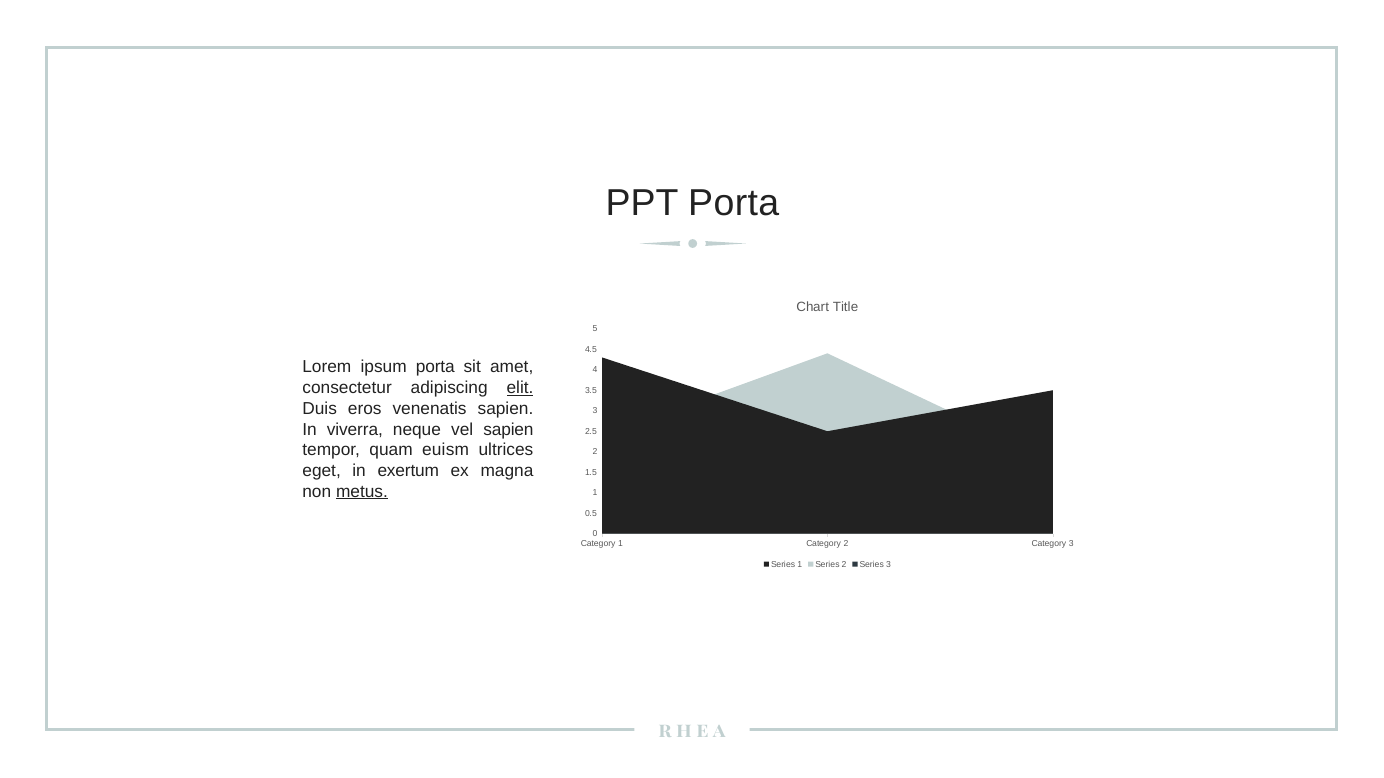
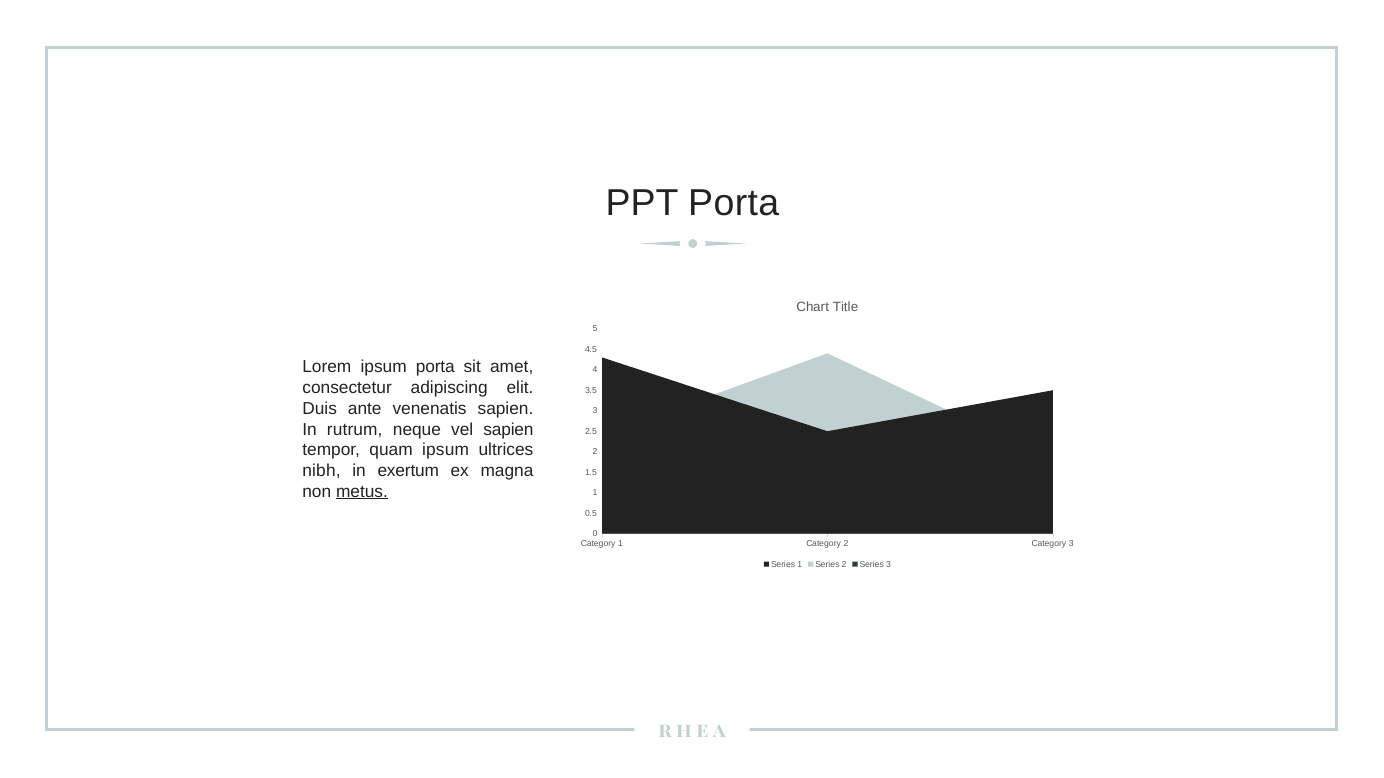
elit underline: present -> none (520, 388)
eros: eros -> ante (365, 409)
viverra: viverra -> rutrum (355, 430)
quam euism: euism -> ipsum (446, 450)
eget: eget -> nibh (322, 471)
